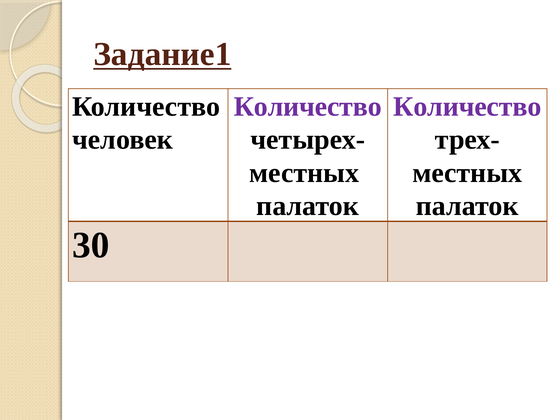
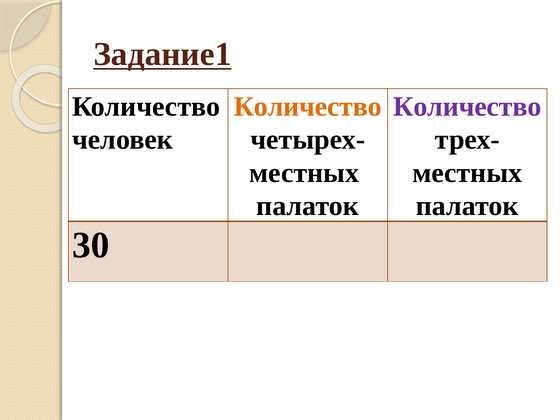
Количество colour: purple -> orange (308, 107)
